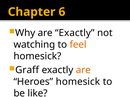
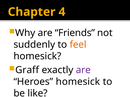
6: 6 -> 4 (62, 12)
are Exactly: Exactly -> Friends (75, 33)
watching: watching -> suddenly (34, 45)
are colour: orange -> purple (83, 70)
